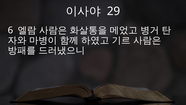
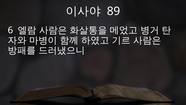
29: 29 -> 89 (114, 11)
